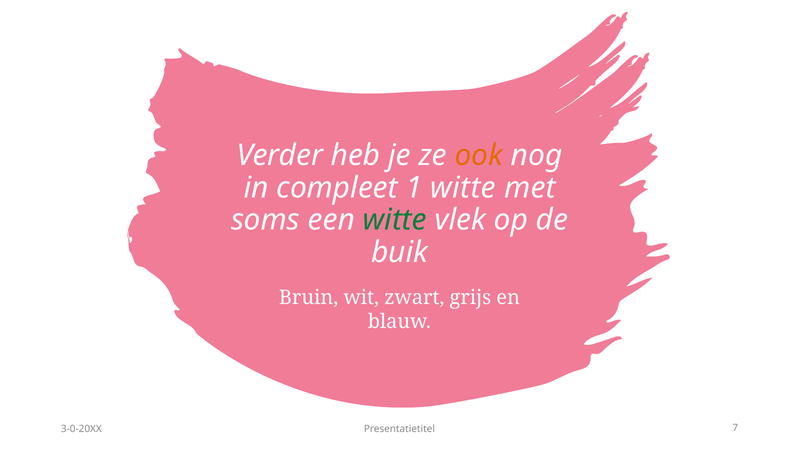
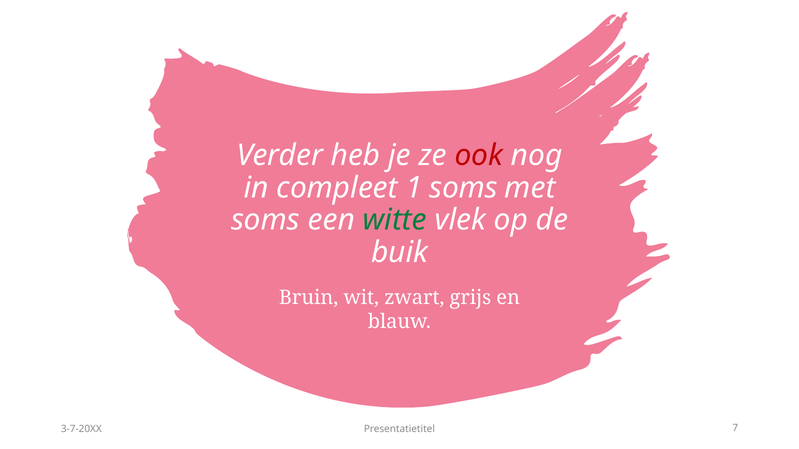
ook colour: orange -> red (479, 156)
1 witte: witte -> soms (463, 188)
3-0-20XX: 3-0-20XX -> 3-7-20XX (81, 429)
